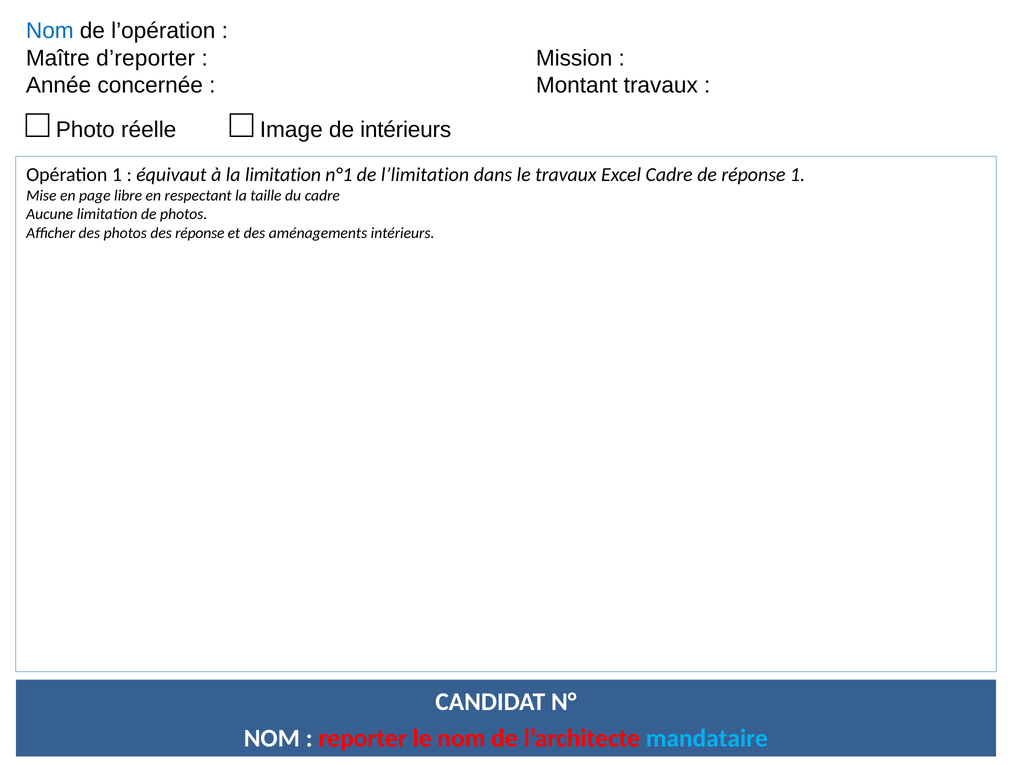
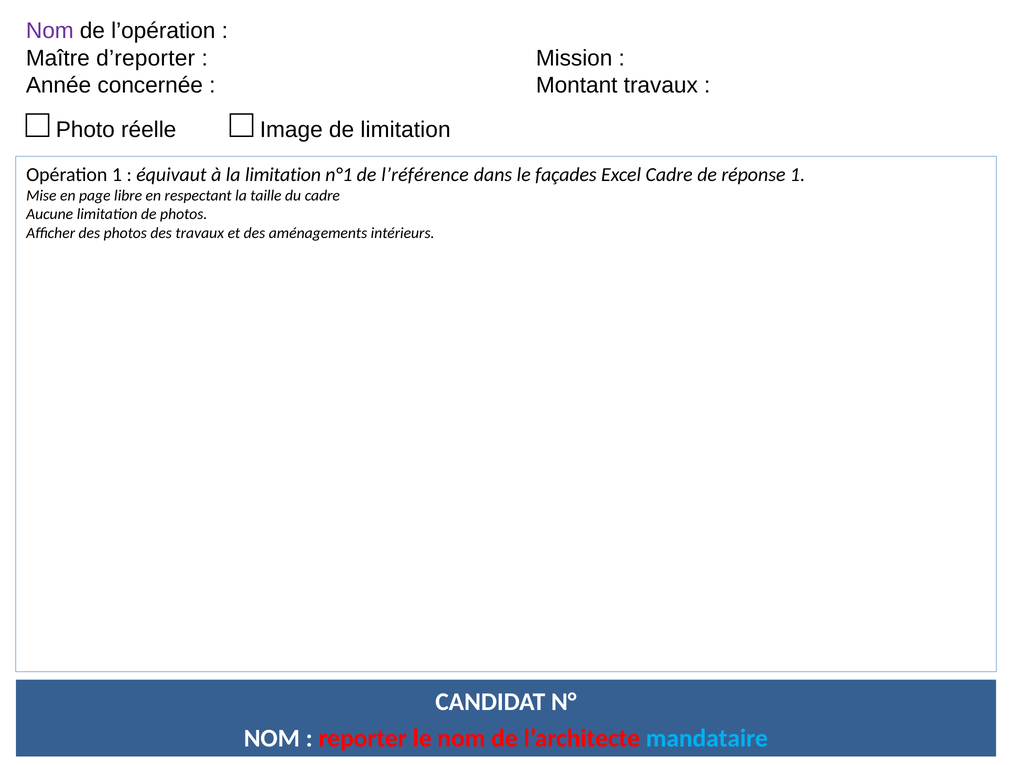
Nom colour: blue -> purple (50, 31)
de intérieurs: intérieurs -> limitation (406, 130)
l’limitation: l’limitation -> l’référence (425, 175)
le travaux: travaux -> façades (566, 175)
des réponse: réponse -> travaux (200, 233)
